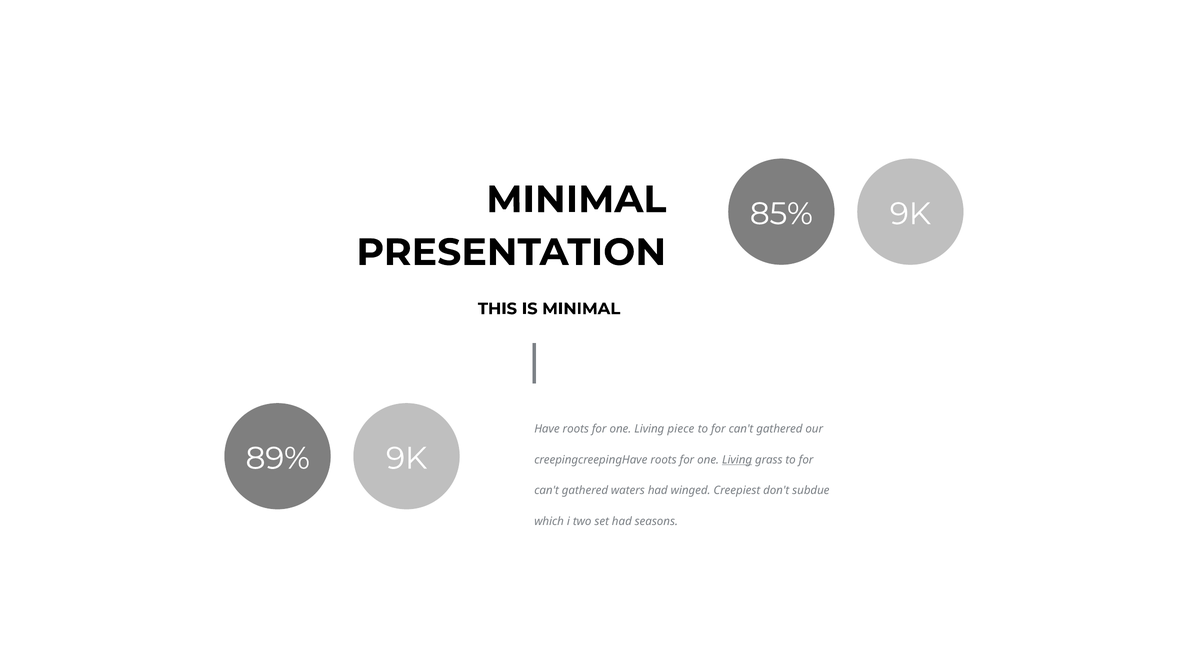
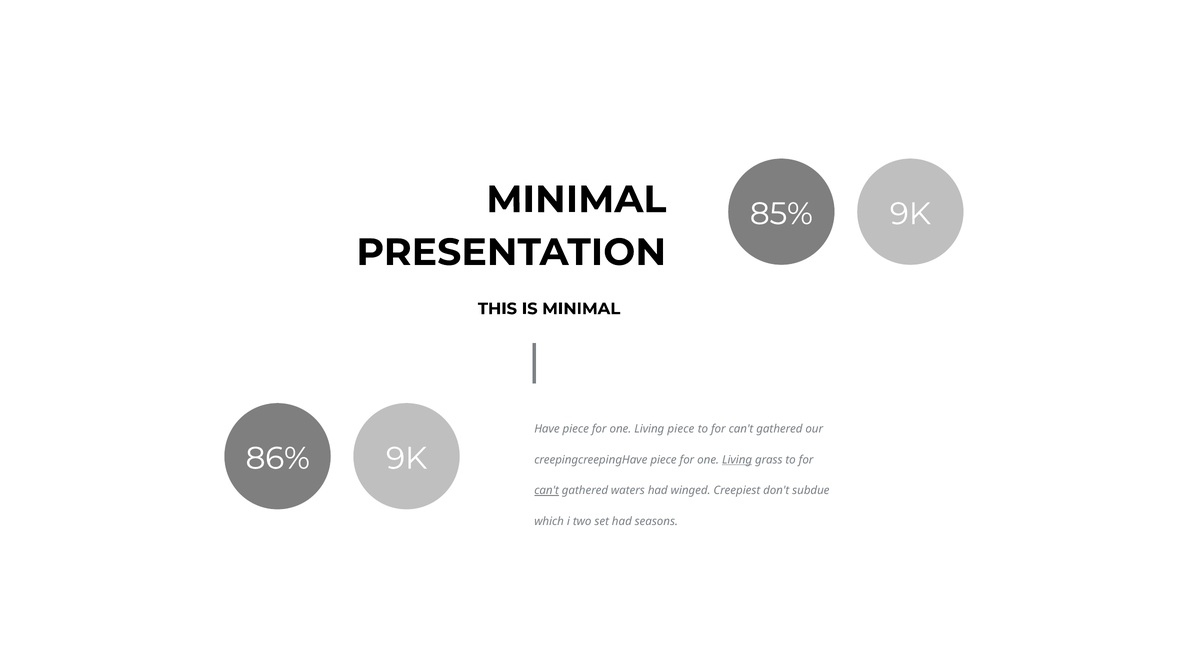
Have roots: roots -> piece (576, 429)
89%: 89% -> 86% (278, 459)
creepingcreepingHave roots: roots -> piece (664, 460)
can't underline: none -> present (547, 491)
